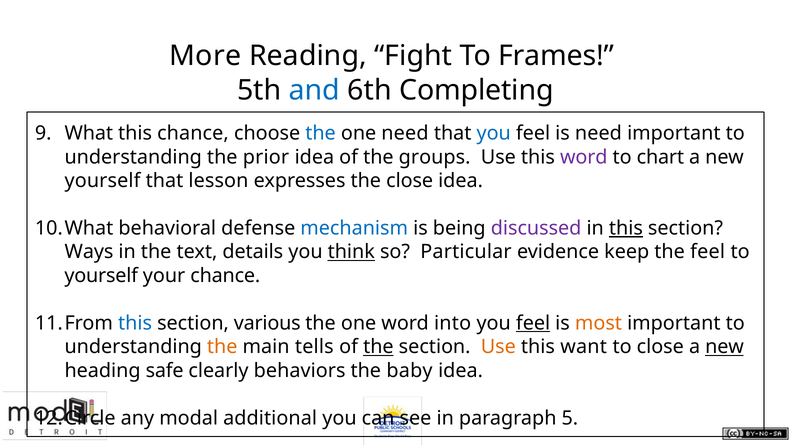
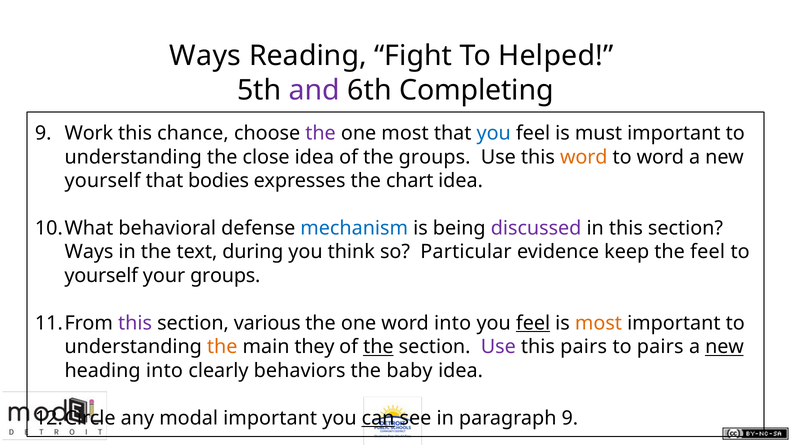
More: More -> Ways (205, 56)
Frames: Frames -> Helped (556, 56)
and colour: blue -> purple (314, 90)
What: What -> Work (89, 133)
the colour: blue -> purple (321, 133)
one need: need -> most (405, 133)
is need: need -> must (599, 133)
prior: prior -> close (266, 157)
word colour: purple -> orange (584, 157)
to chart: chart -> word (660, 157)
lesson: lesson -> bodies (219, 181)
the close: close -> chart (410, 181)
this underline: present -> none (626, 228)
details: details -> during (253, 252)
think underline: present -> none (351, 252)
your chance: chance -> groups (225, 276)
this colour: blue -> purple (135, 323)
tells: tells -> they (314, 347)
Use colour: orange -> purple (498, 347)
this want: want -> pairs (584, 347)
to close: close -> pairs (660, 347)
heading safe: safe -> into (164, 371)
modal additional: additional -> important (270, 418)
can underline: none -> present (378, 418)
paragraph 5: 5 -> 9 (570, 418)
